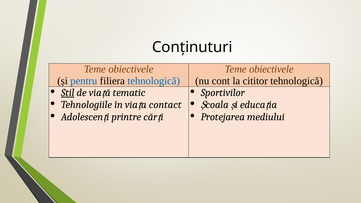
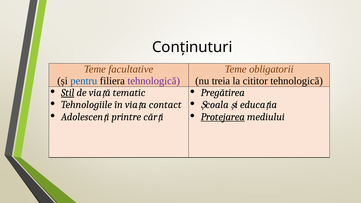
obiectivele: obiectivele -> facultative (131, 69)
obiectivele: obiectivele -> obligatorii (271, 69)
tehnologică colour: blue -> purple (154, 81)
cont: cont -> treia (221, 81)
Sportivilor: Sportivilor -> Pregătirea (223, 93)
Protejarea underline: none -> present (223, 117)
